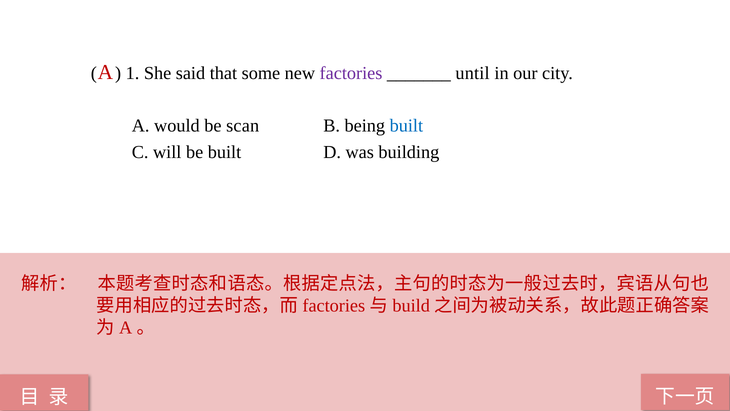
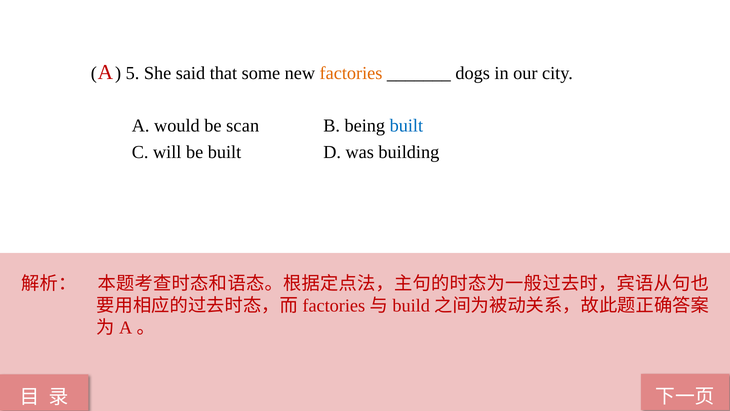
1: 1 -> 5 (133, 73)
factories colour: purple -> orange (351, 73)
until: until -> dogs (473, 73)
